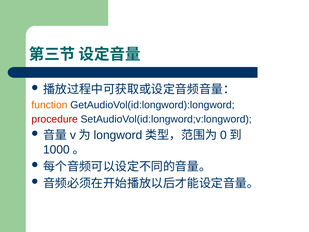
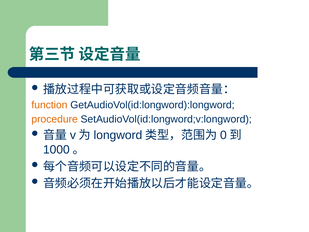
procedure colour: red -> orange (55, 119)
